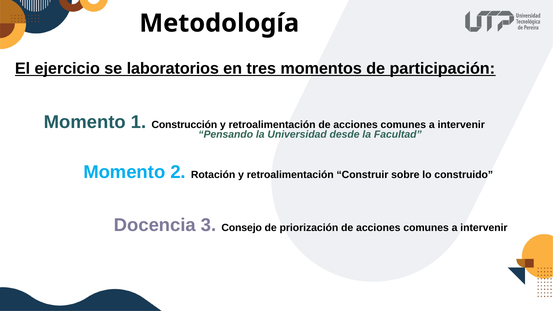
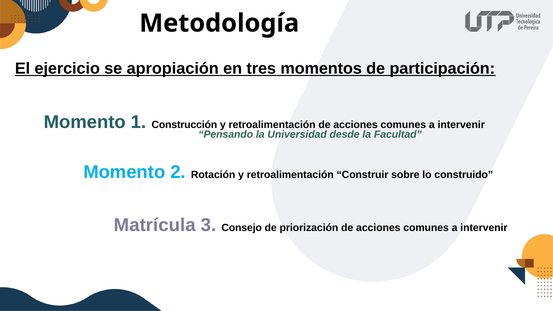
laboratorios: laboratorios -> apropiación (173, 68)
Docencia: Docencia -> Matrícula (155, 225)
